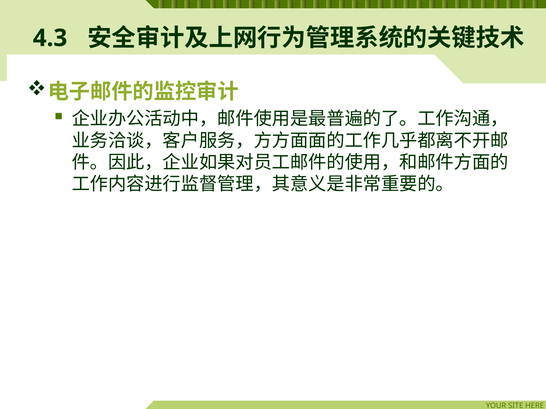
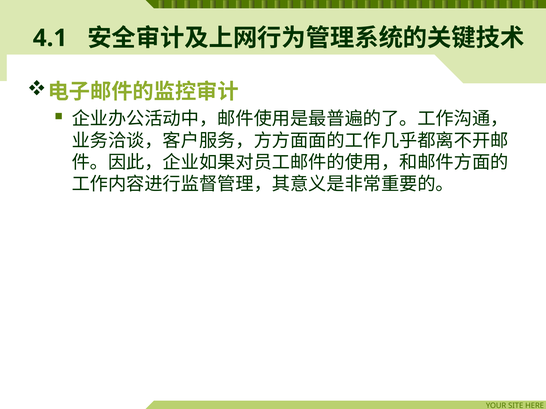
4.3: 4.3 -> 4.1 (50, 38)
